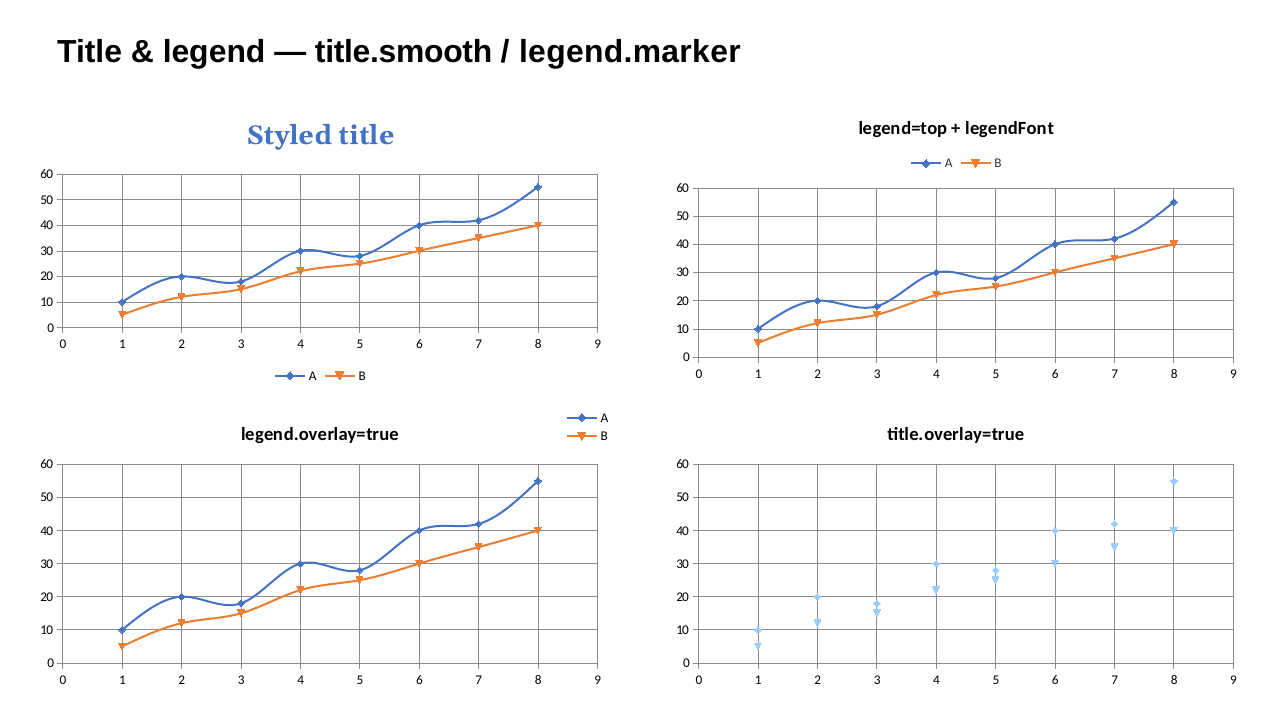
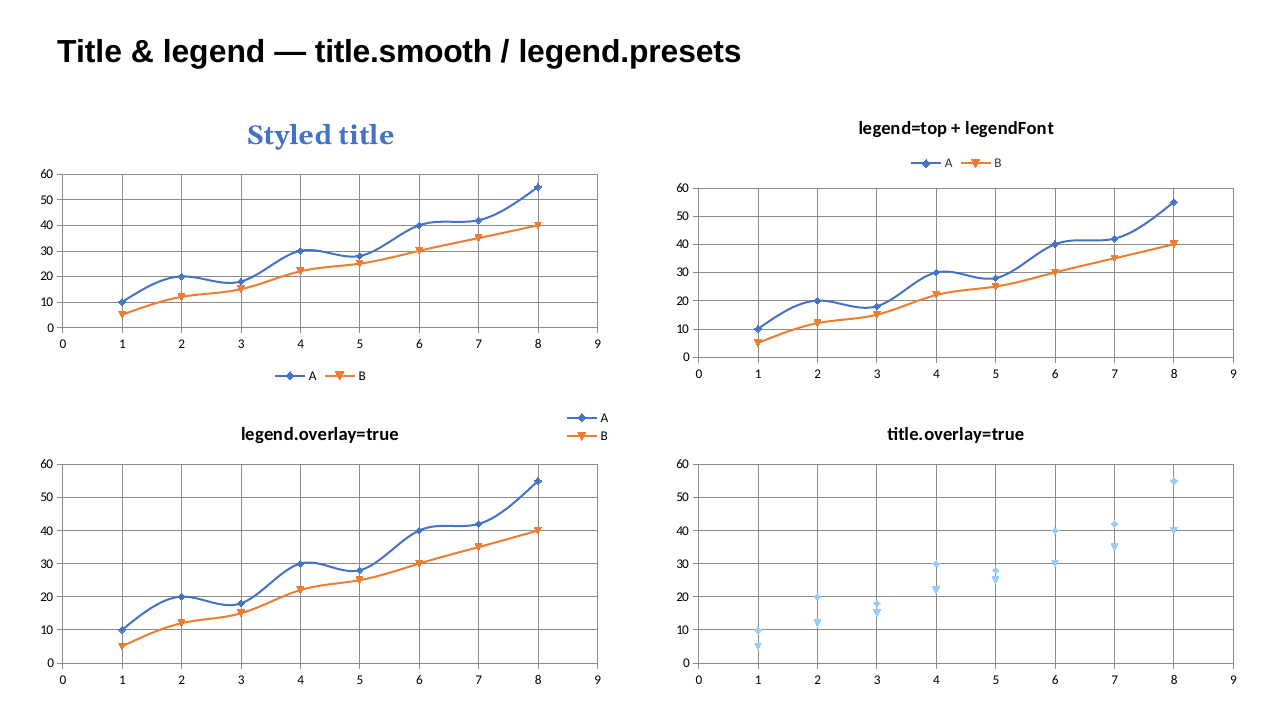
legend.marker: legend.marker -> legend.presets (630, 52)
